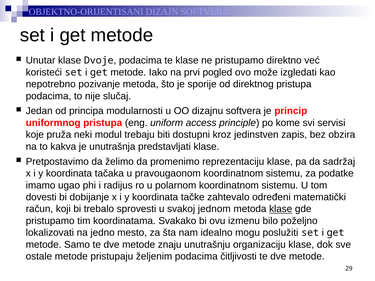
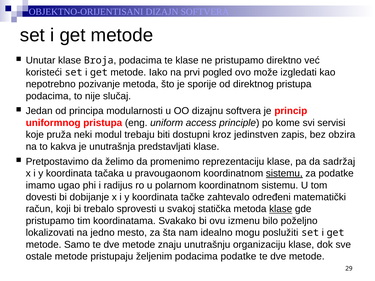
Dvoje: Dvoje -> Broja (99, 60)
sistemu underline: none -> present (284, 174)
jednom: jednom -> statička (214, 209)
podacima čitljivosti: čitljivosti -> podatke (238, 257)
